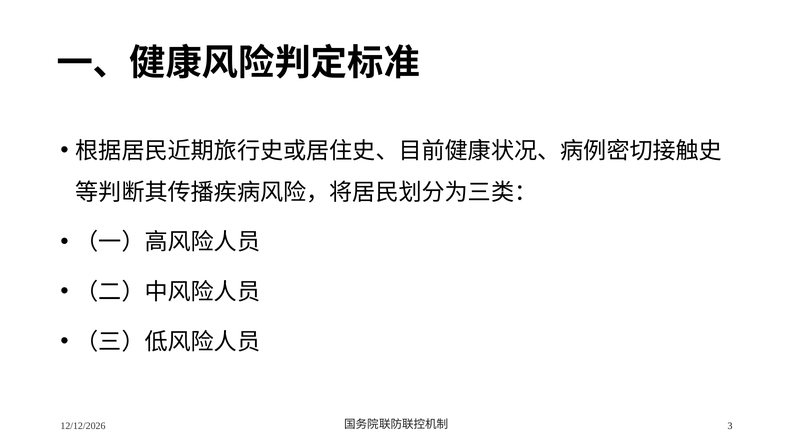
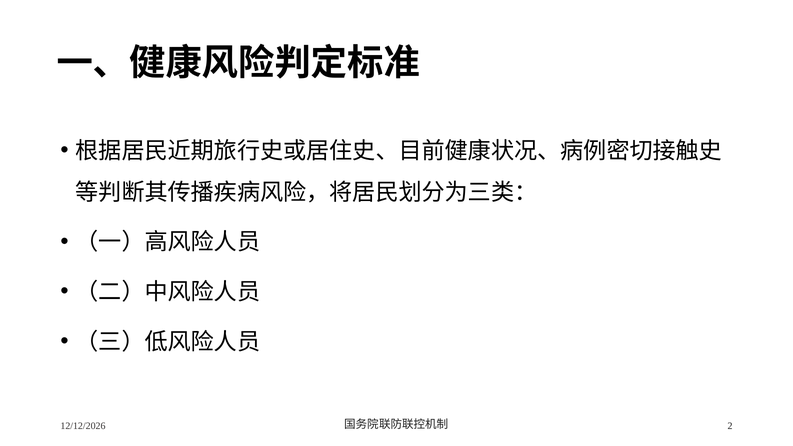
3: 3 -> 2 (730, 426)
